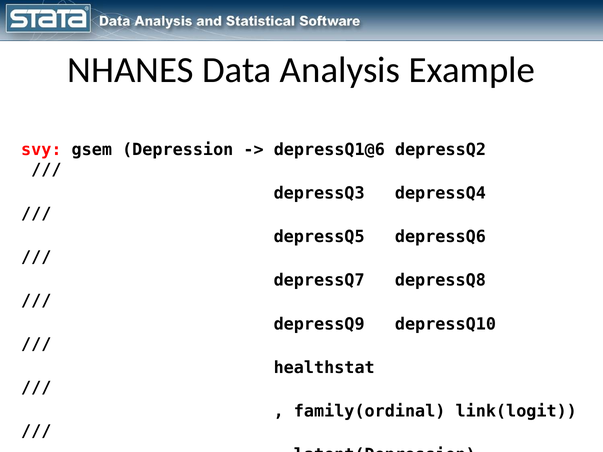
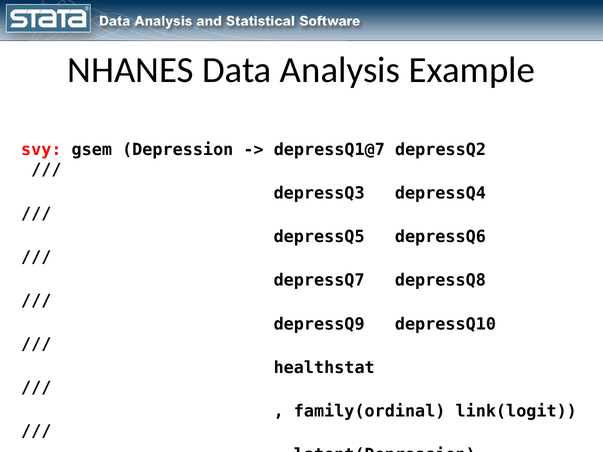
depressQ1@6: depressQ1@6 -> depressQ1@7 (329, 150)
